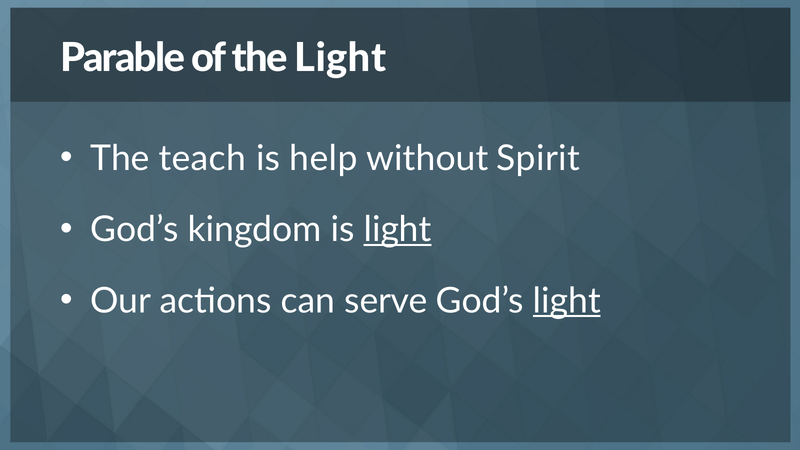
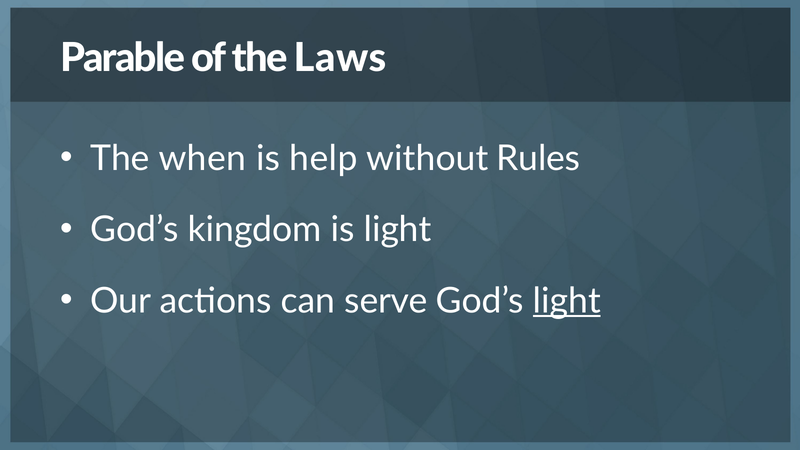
the Light: Light -> Laws (340, 58)
teach: teach -> when (202, 159)
Spirit: Spirit -> Rules (538, 159)
light underline: present -> none (398, 230)
